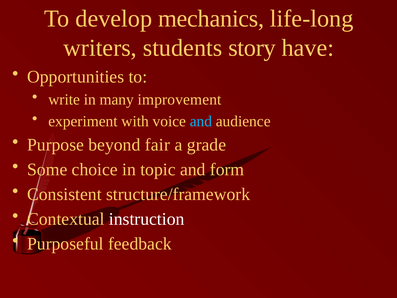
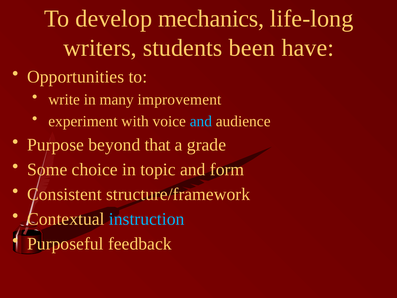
story: story -> been (252, 48)
fair: fair -> that (158, 145)
instruction colour: white -> light blue (147, 219)
